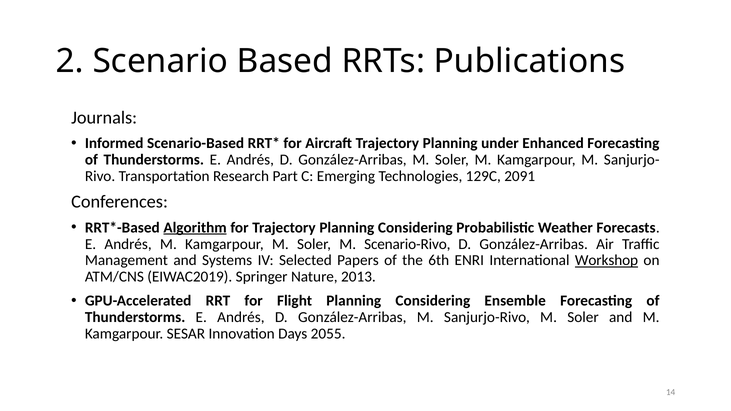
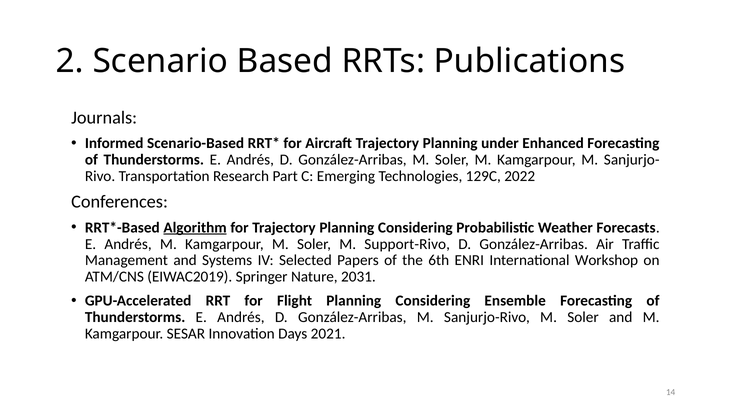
2091: 2091 -> 2022 (520, 176)
Scenario-Rivo: Scenario-Rivo -> Support-Rivo (407, 244)
Workshop underline: present -> none (607, 261)
2013: 2013 -> 2031 (358, 277)
2055: 2055 -> 2021 (328, 334)
